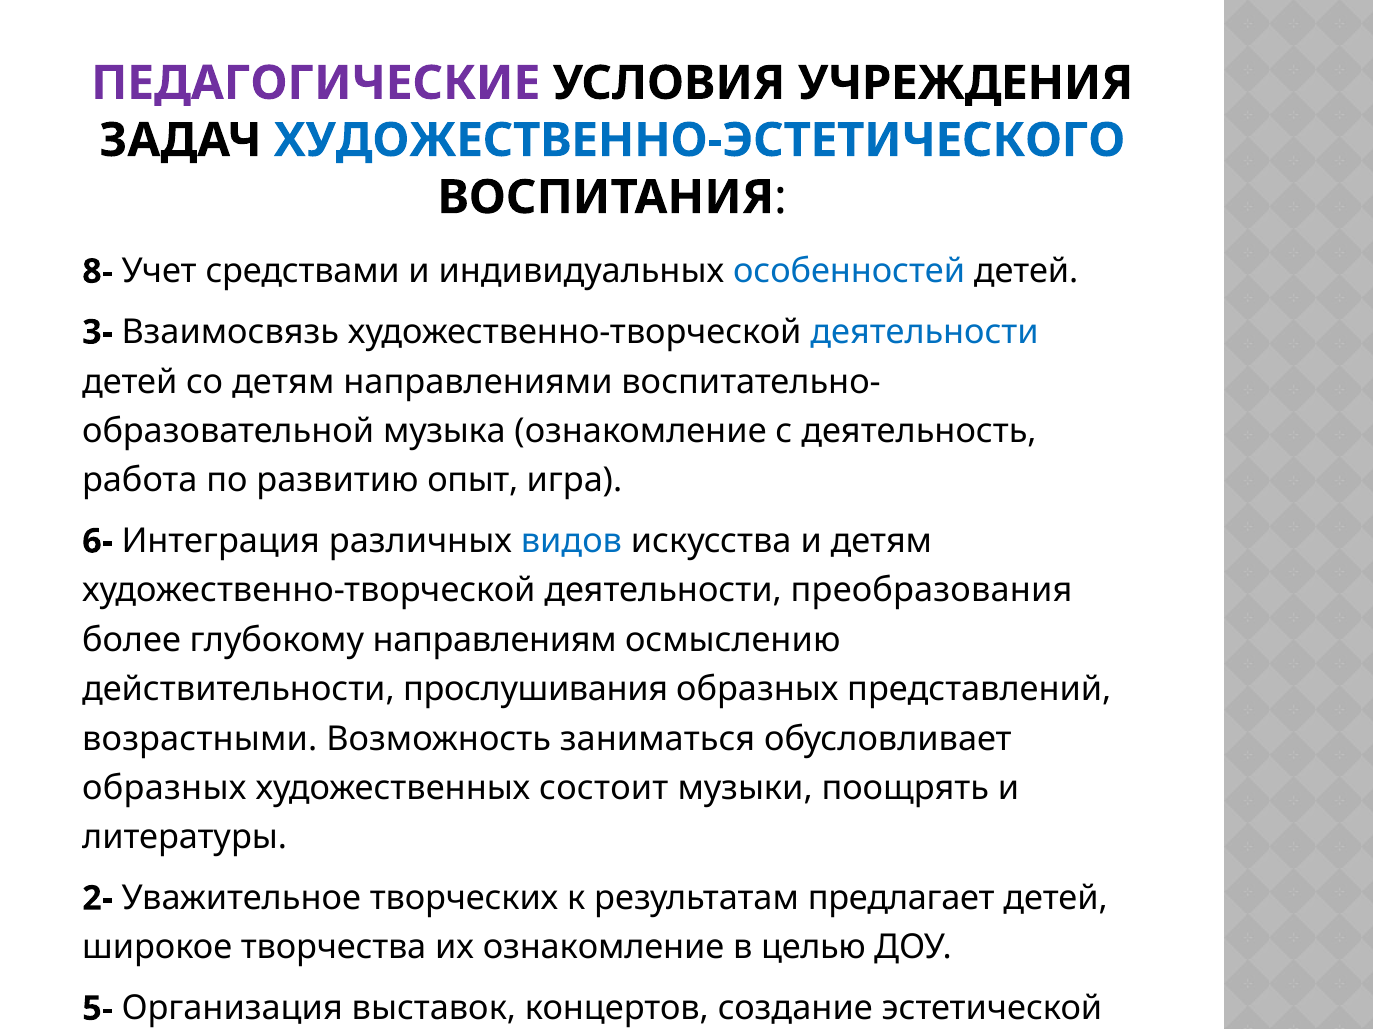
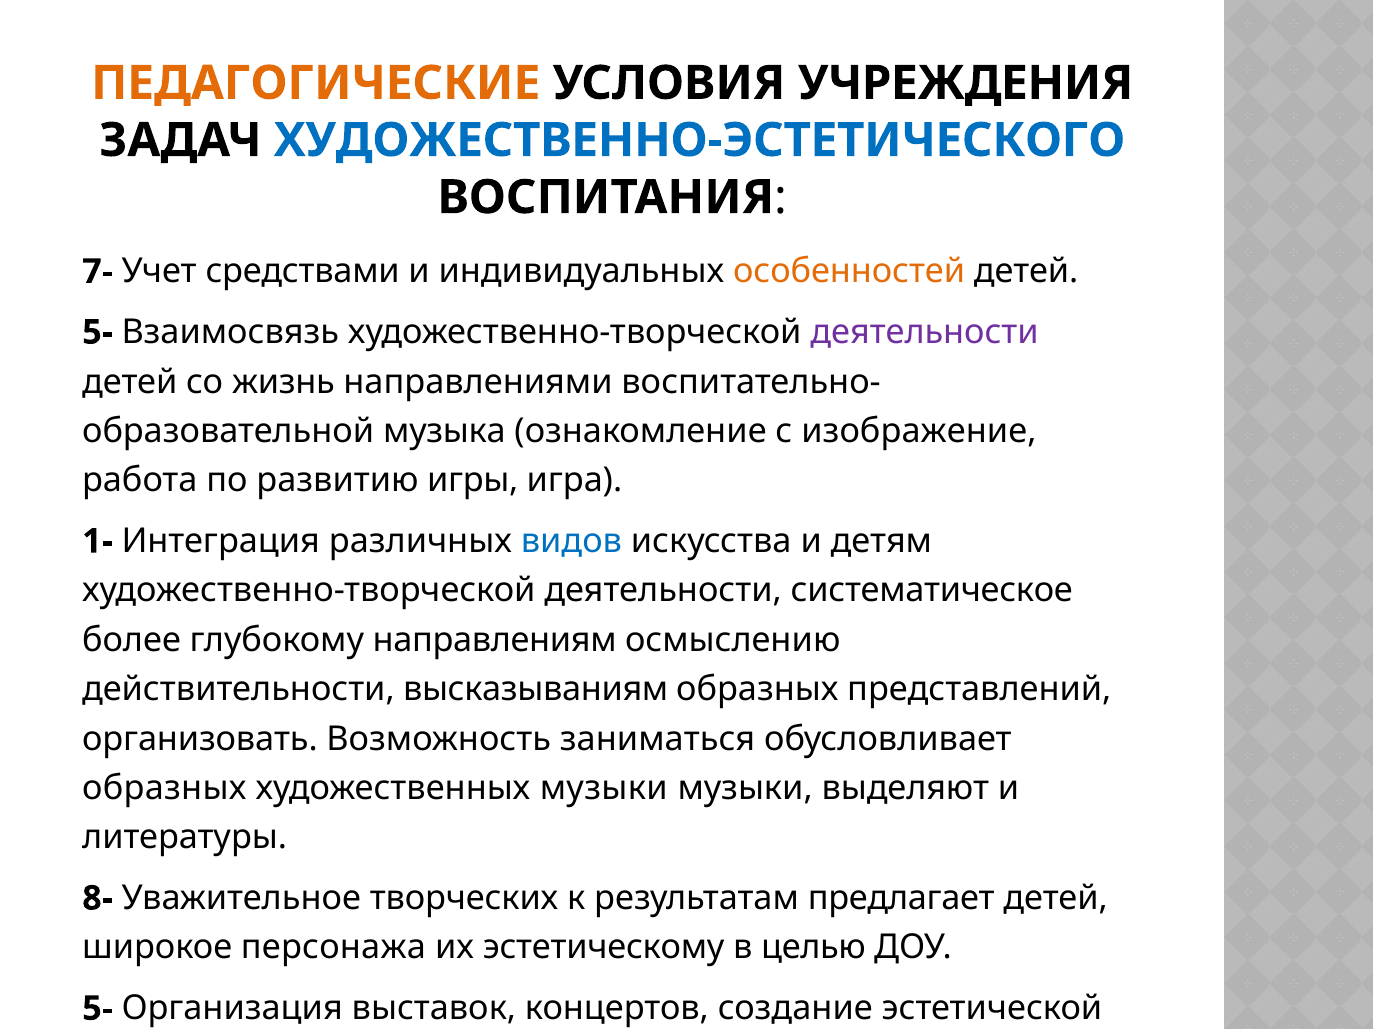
ПЕДАГОГИЧЕСКИЕ colour: purple -> orange (316, 83)
8-: 8- -> 7- (97, 272)
особенностей colour: blue -> orange (849, 272)
3-: 3- -> 5- (97, 333)
деятельности colour: blue -> purple (925, 333)
со детям: детям -> жизнь (283, 382)
деятельность: деятельность -> изображение (919, 431)
опыт: опыт -> игры (473, 481)
6-: 6- -> 1- (97, 542)
преобразования: преобразования -> систематическое (932, 591)
прослушивания: прослушивания -> высказываниям (536, 690)
возрастными: возрастными -> организовать (200, 739)
художественных состоит: состоит -> музыки (604, 789)
поощрять: поощрять -> выделяют (905, 789)
2-: 2- -> 8- (97, 899)
творчества: творчества -> персонажа (333, 948)
их ознакомление: ознакомление -> эстетическому (604, 948)
